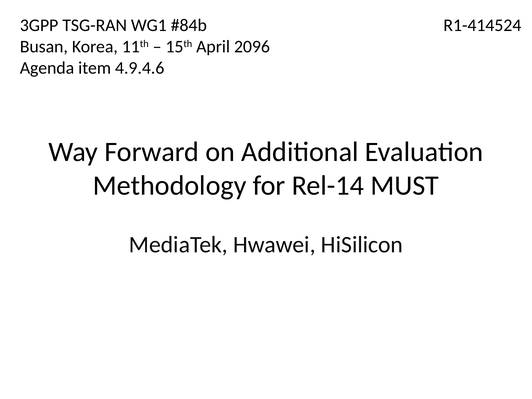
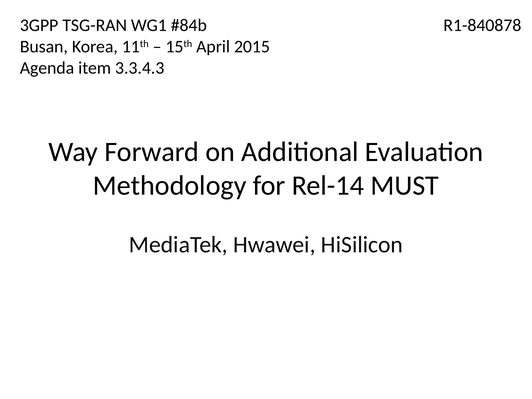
R1-414524: R1-414524 -> R1-840878 (482, 25)
2096: 2096 -> 2015 (252, 47)
4.9.4.6: 4.9.4.6 -> 3.3.4.3 (140, 68)
